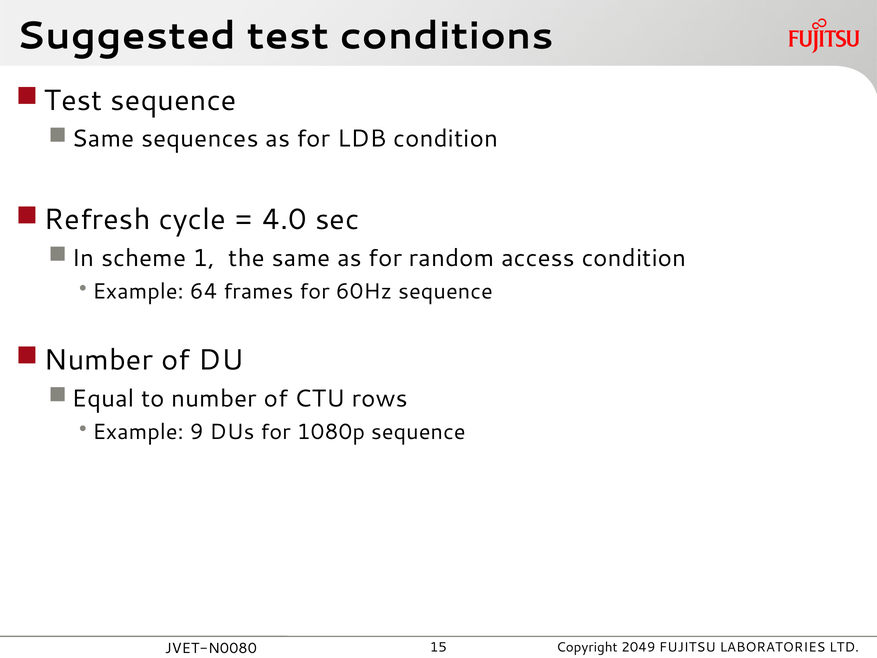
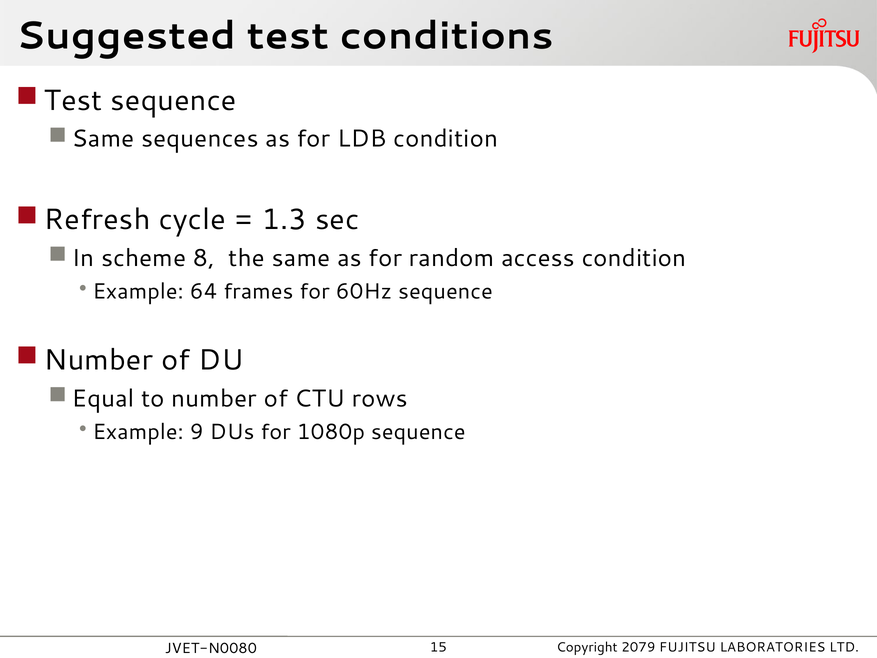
4.0: 4.0 -> 1.3 (284, 220)
1: 1 -> 8 (204, 258)
2049: 2049 -> 2079 (638, 647)
